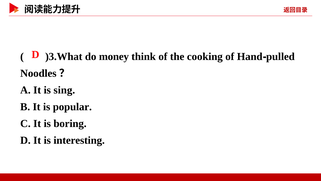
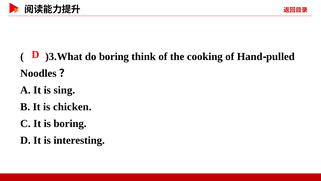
do money: money -> boring (114, 56)
popular: popular -> chicken (72, 107)
